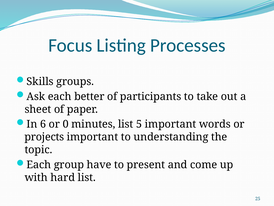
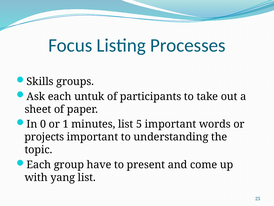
better: better -> untuk (89, 96)
6: 6 -> 0 (43, 124)
0: 0 -> 1 (66, 124)
hard: hard -> yang (63, 177)
